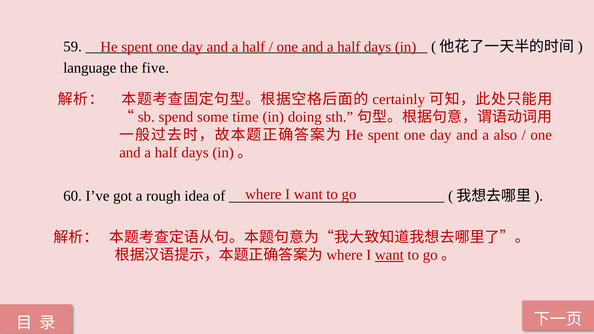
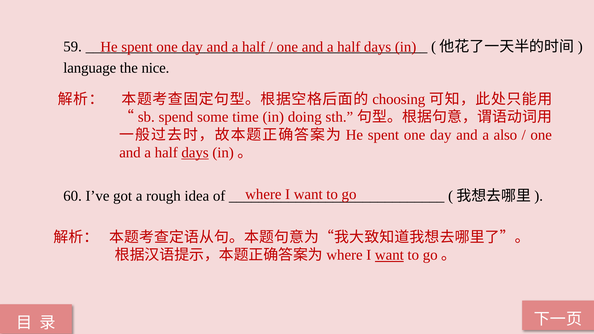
five: five -> nice (155, 68)
certainly: certainly -> choosing (399, 99)
days underline: none -> present (195, 153)
